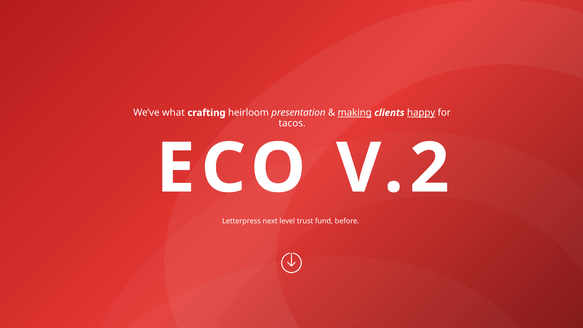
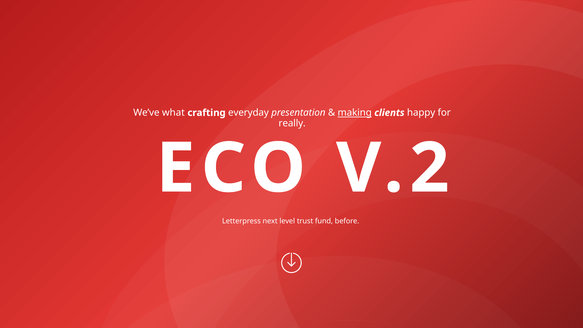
heirloom: heirloom -> everyday (248, 113)
happy underline: present -> none (421, 113)
tacos: tacos -> really (292, 123)
